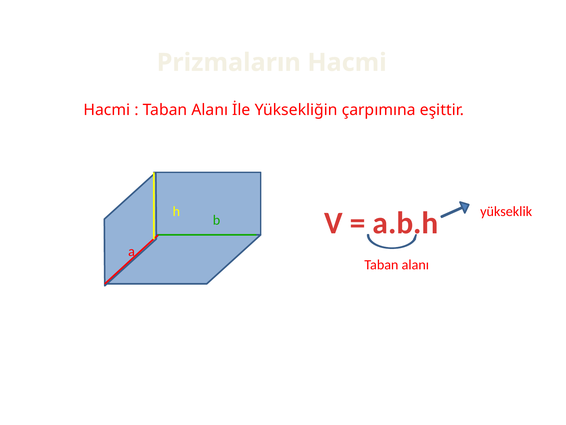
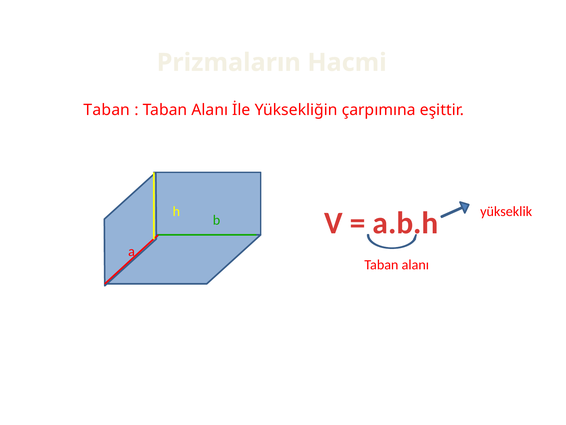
Hacmi: Hacmi -> Taban (107, 110)
